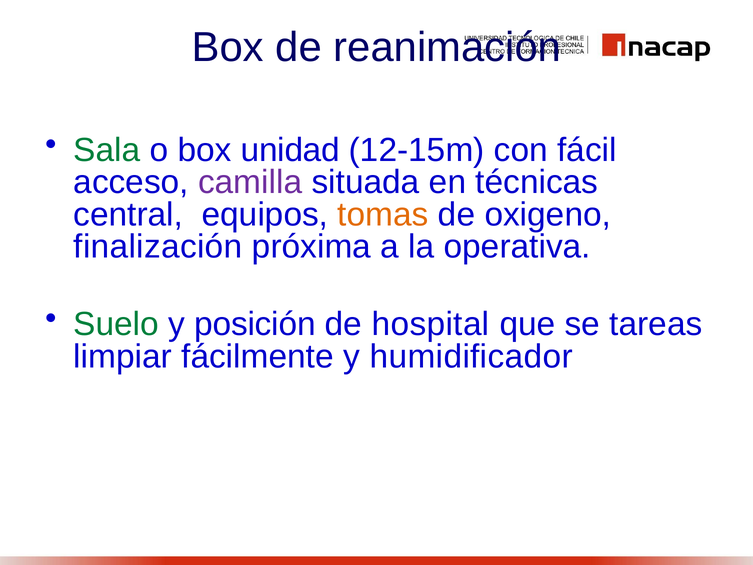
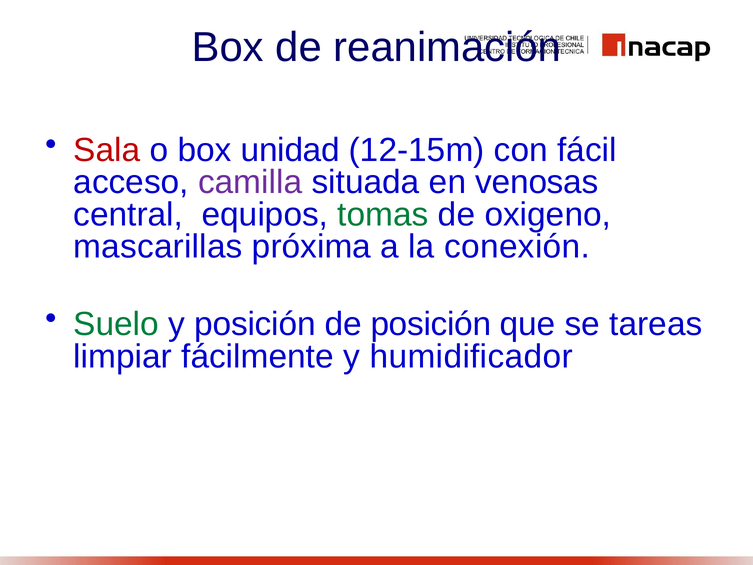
Sala colour: green -> red (107, 150)
técnicas: técnicas -> venosas (537, 182)
tomas colour: orange -> green (383, 214)
finalización: finalización -> mascarillas (158, 247)
operativa: operativa -> conexión (517, 247)
de hospital: hospital -> posición (431, 324)
